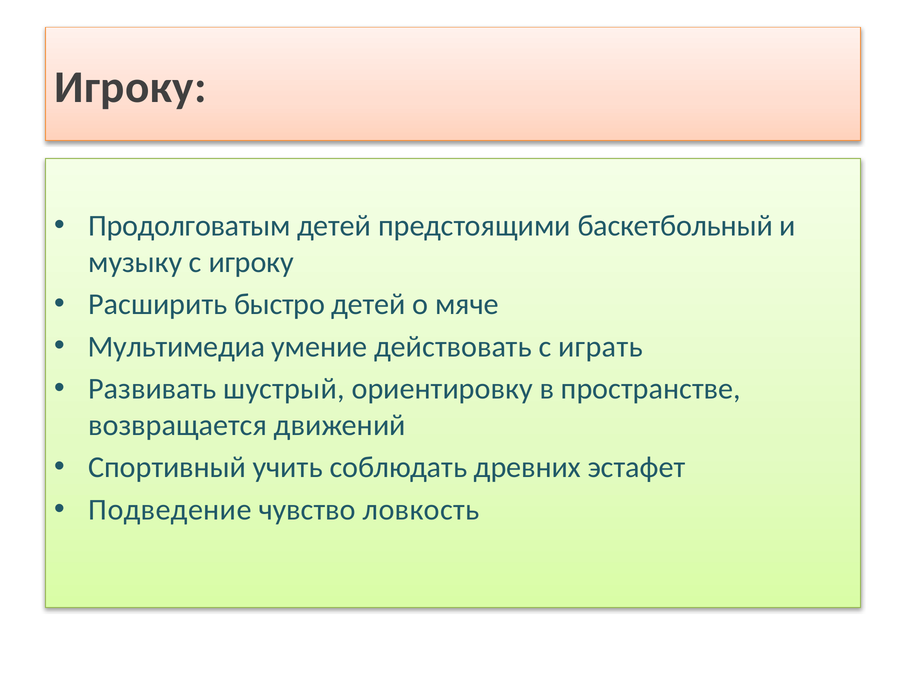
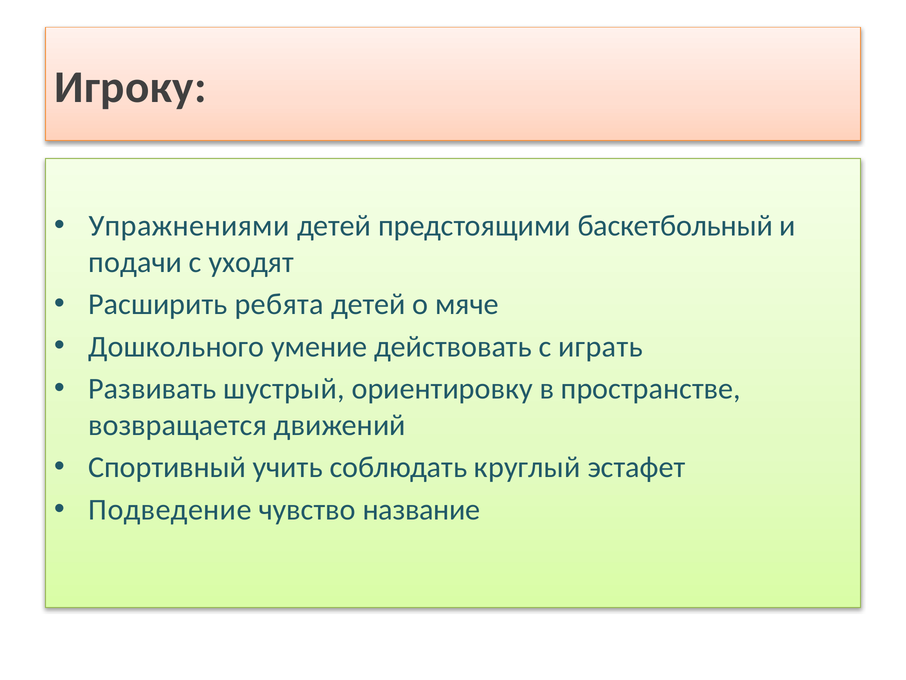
Продолговатым: Продолговатым -> Упражнениями (189, 226)
музыку: музыку -> подачи (135, 262)
с игроку: игроку -> уходят (251, 262)
быстро: быстро -> ребята (279, 304)
Мультимедиа: Мультимедиа -> Дошкольного (176, 346)
древних: древних -> круглый (527, 467)
ловкость: ловкость -> название (421, 509)
